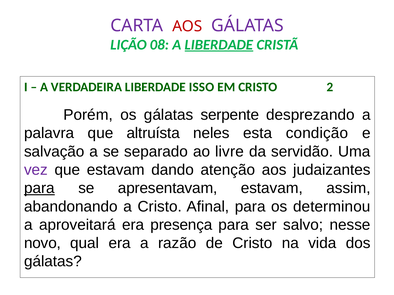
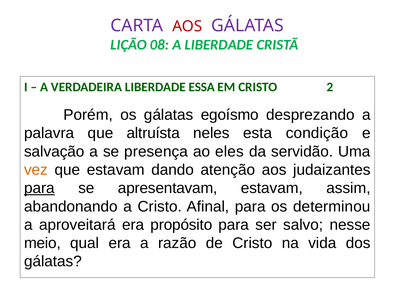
LIBERDADE underline: present -> none (219, 45)
ISSO: ISSO -> ESSA (202, 87)
serpente: serpente -> egoísmo (230, 115)
separado: separado -> presença (156, 152)
livre: livre -> eles (229, 152)
vez colour: purple -> orange (36, 170)
presença: presença -> propósito (181, 225)
novo: novo -> meio (42, 244)
